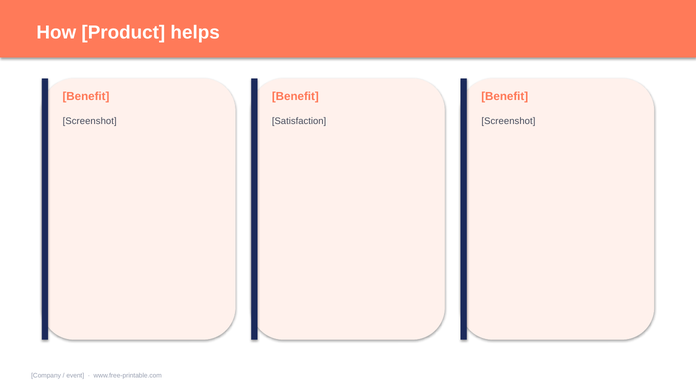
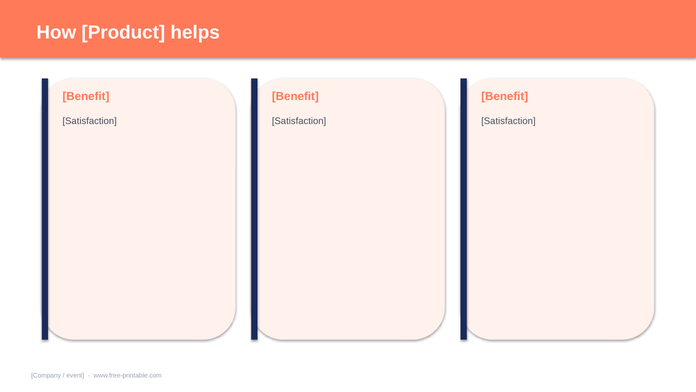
Screenshot: Screenshot -> Satisfaction (90, 121)
Screenshot: Screenshot -> Satisfaction (508, 121)
